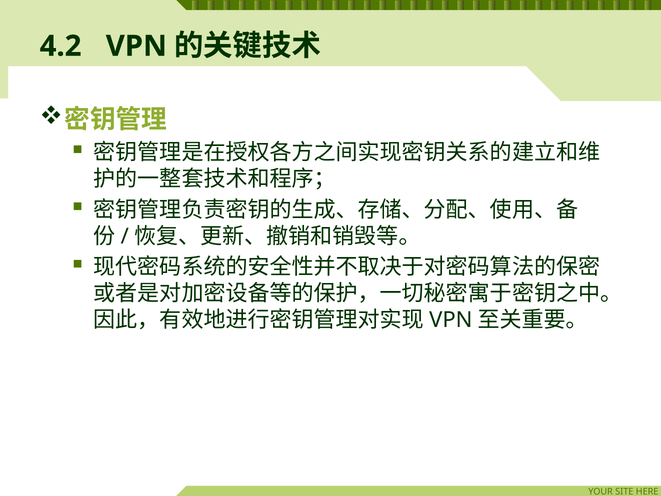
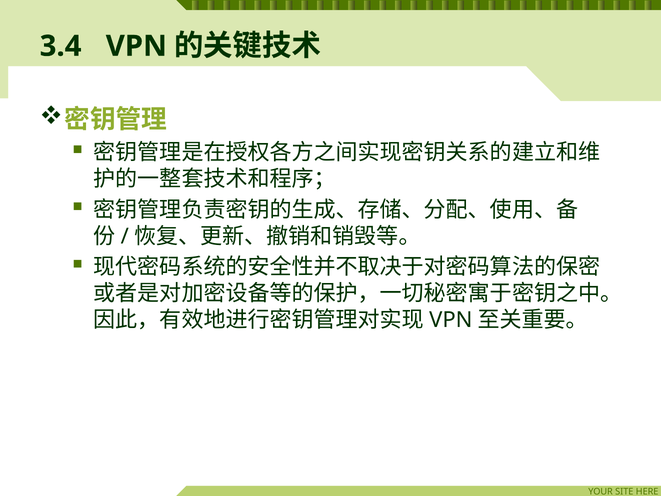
4.2: 4.2 -> 3.4 (61, 46)
